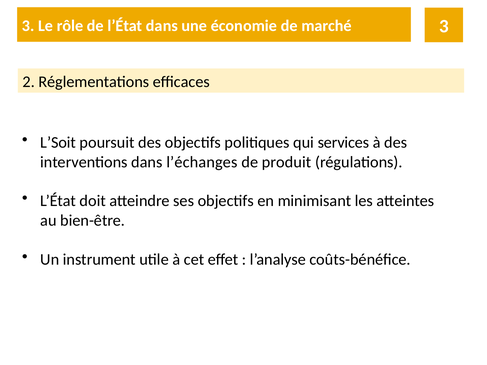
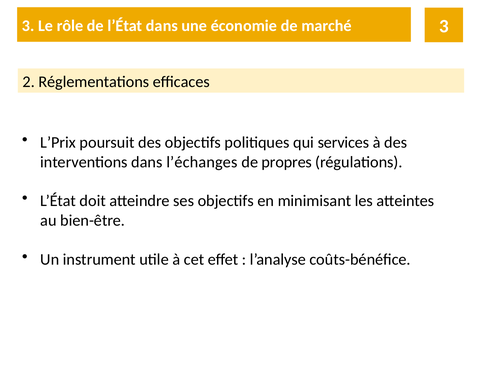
L’Soit: L’Soit -> L’Prix (58, 143)
produit: produit -> propres (287, 162)
